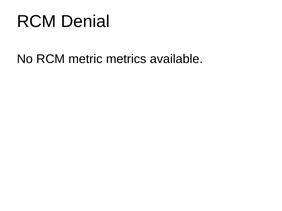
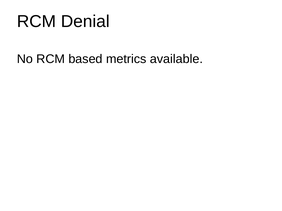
metric: metric -> based (85, 59)
